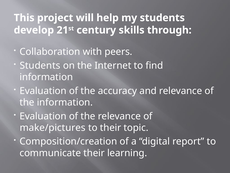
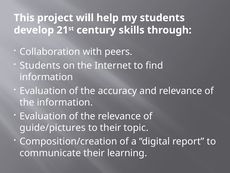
make/pictures: make/pictures -> guide/pictures (53, 127)
